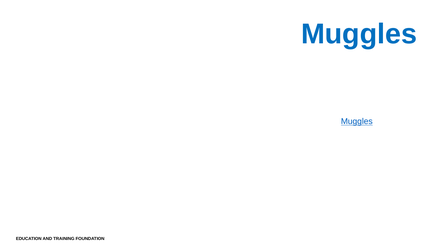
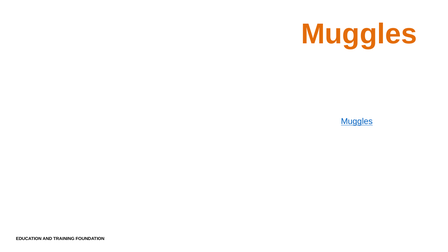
Muggles colour: blue -> orange (359, 34)
